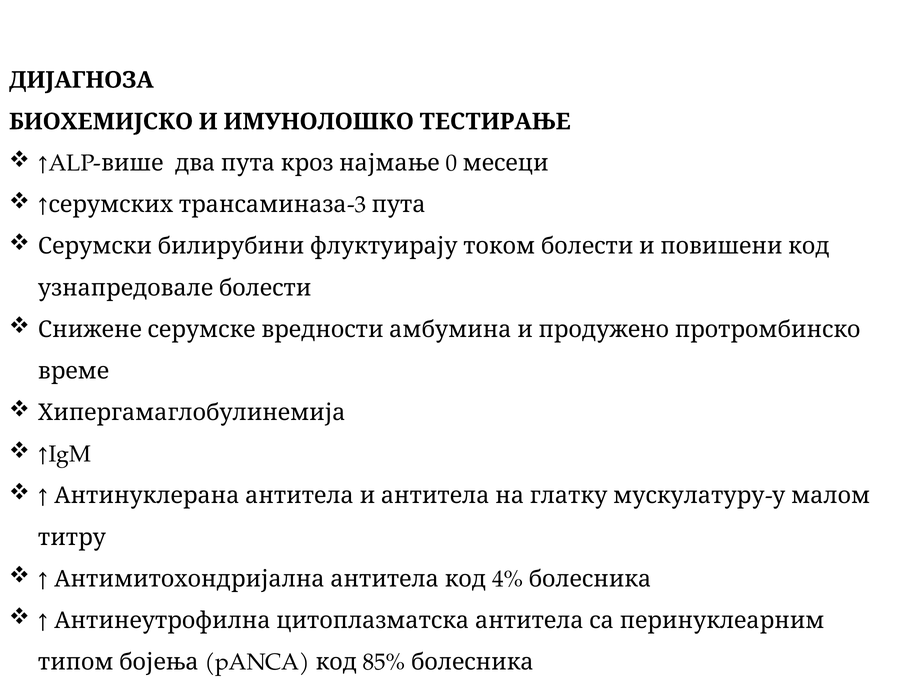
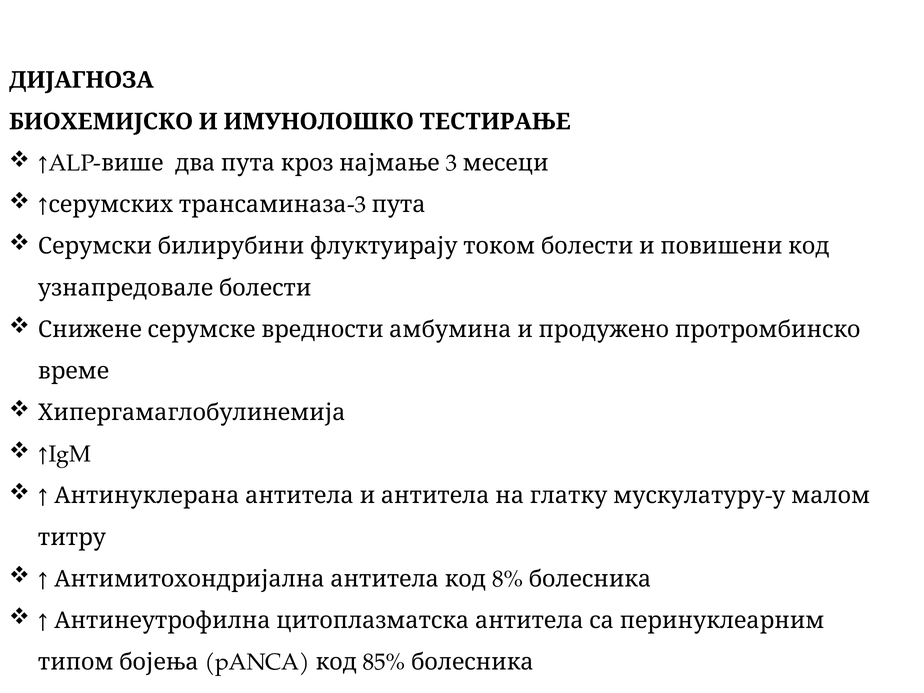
0: 0 -> 3 (451, 163)
4%: 4% -> 8% (508, 579)
